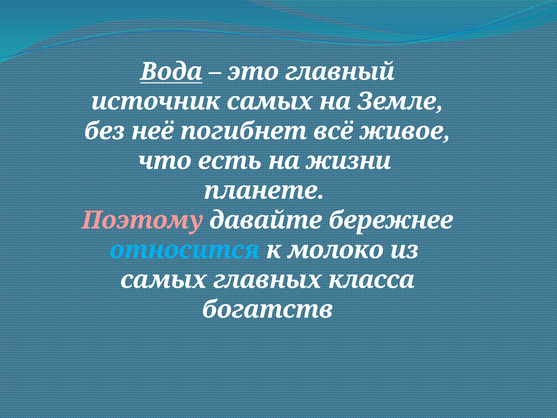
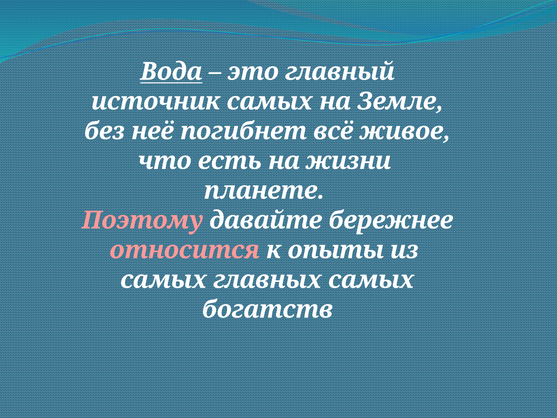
относится colour: light blue -> pink (185, 250)
молоко: молоко -> опыты (336, 250)
главных класса: класса -> самых (371, 280)
